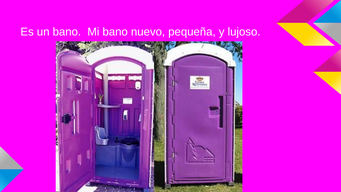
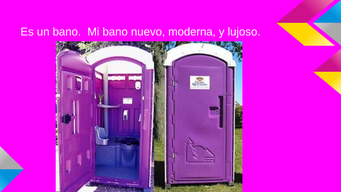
pequeña: pequeña -> moderna (192, 32)
